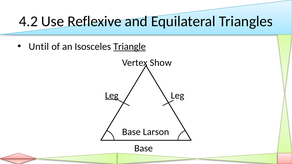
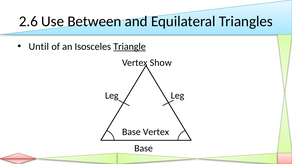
4.2: 4.2 -> 2.6 (28, 21)
Reflexive: Reflexive -> Between (94, 21)
Leg underline: present -> none (112, 96)
Base Larson: Larson -> Vertex (156, 132)
